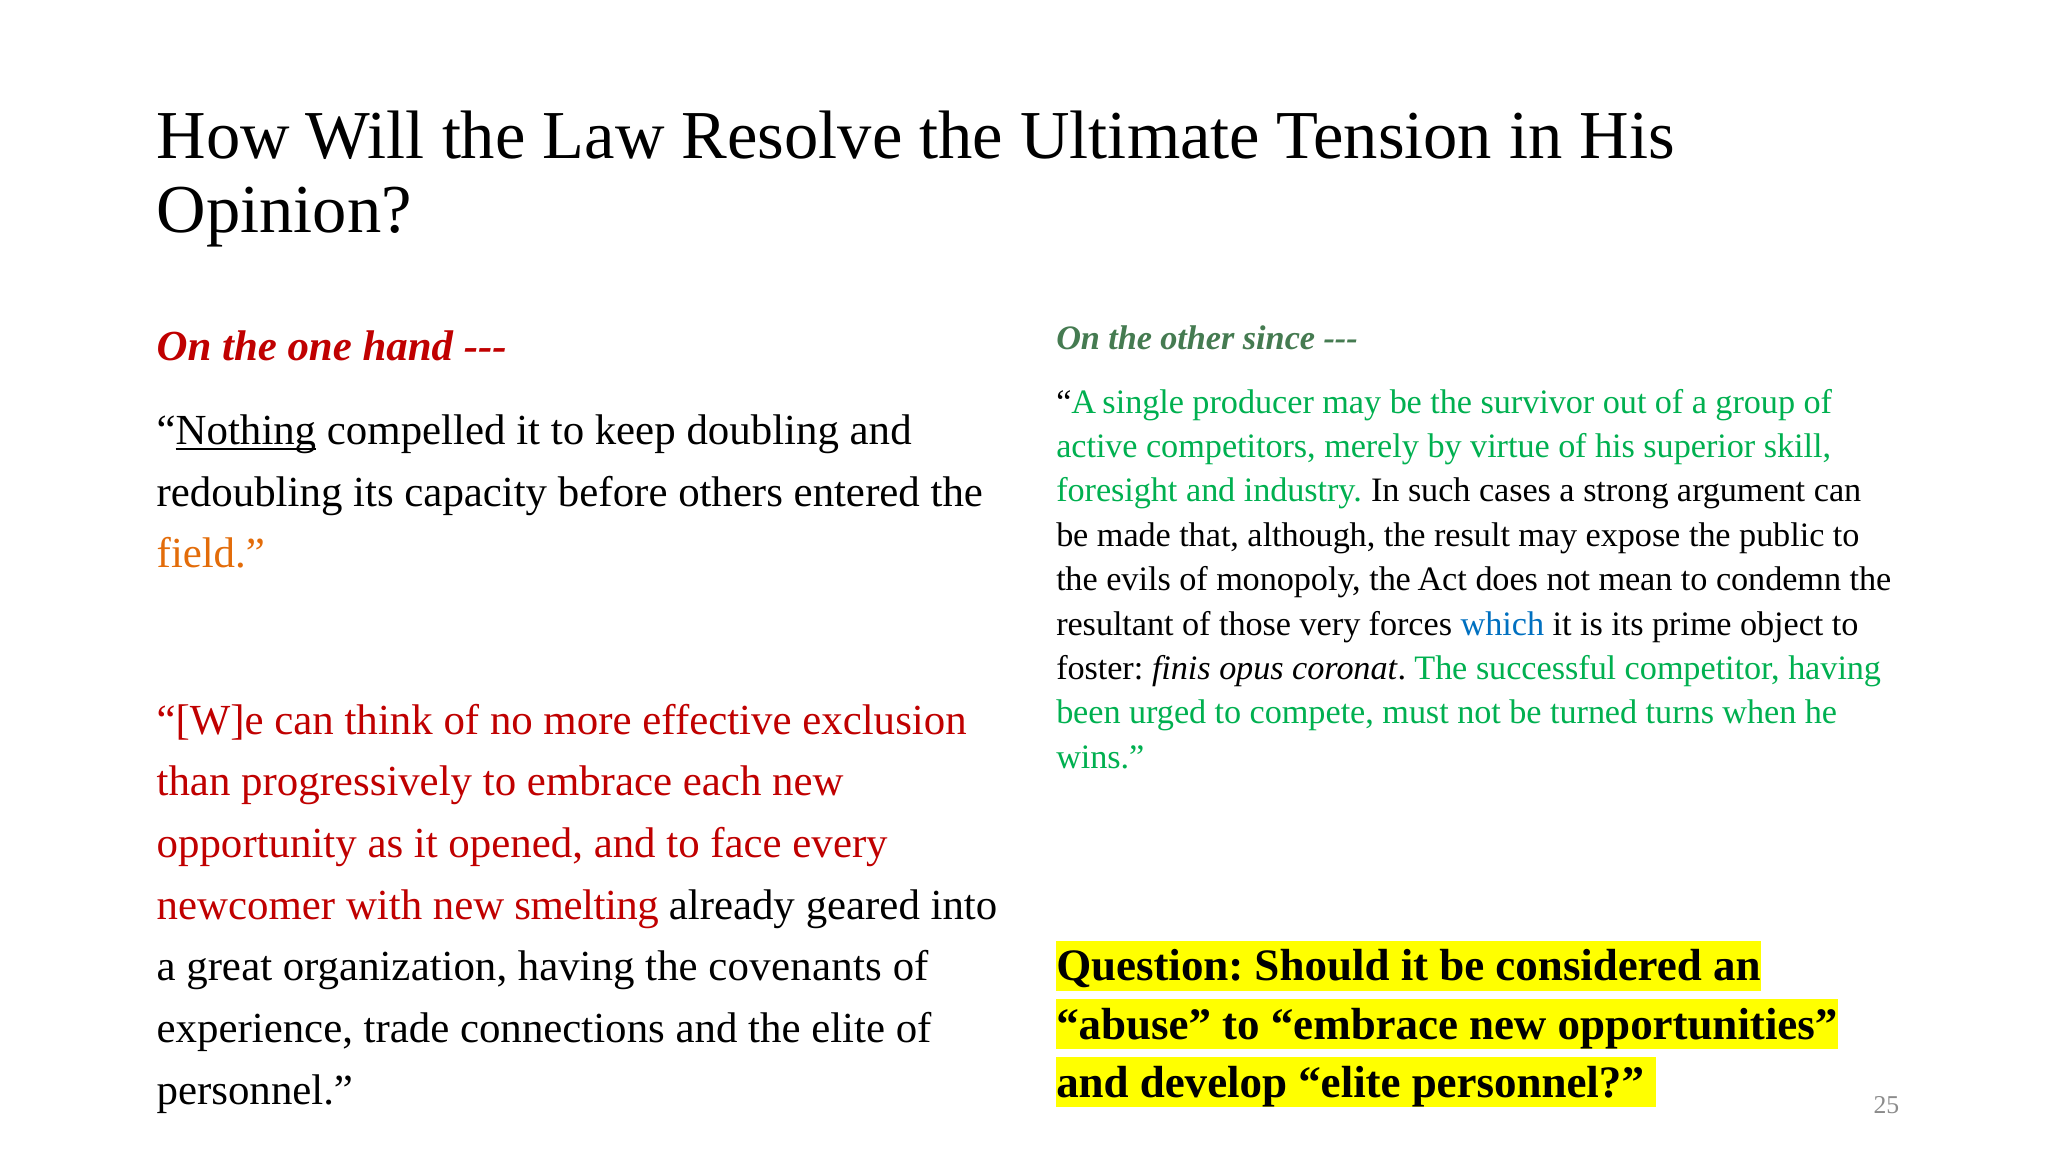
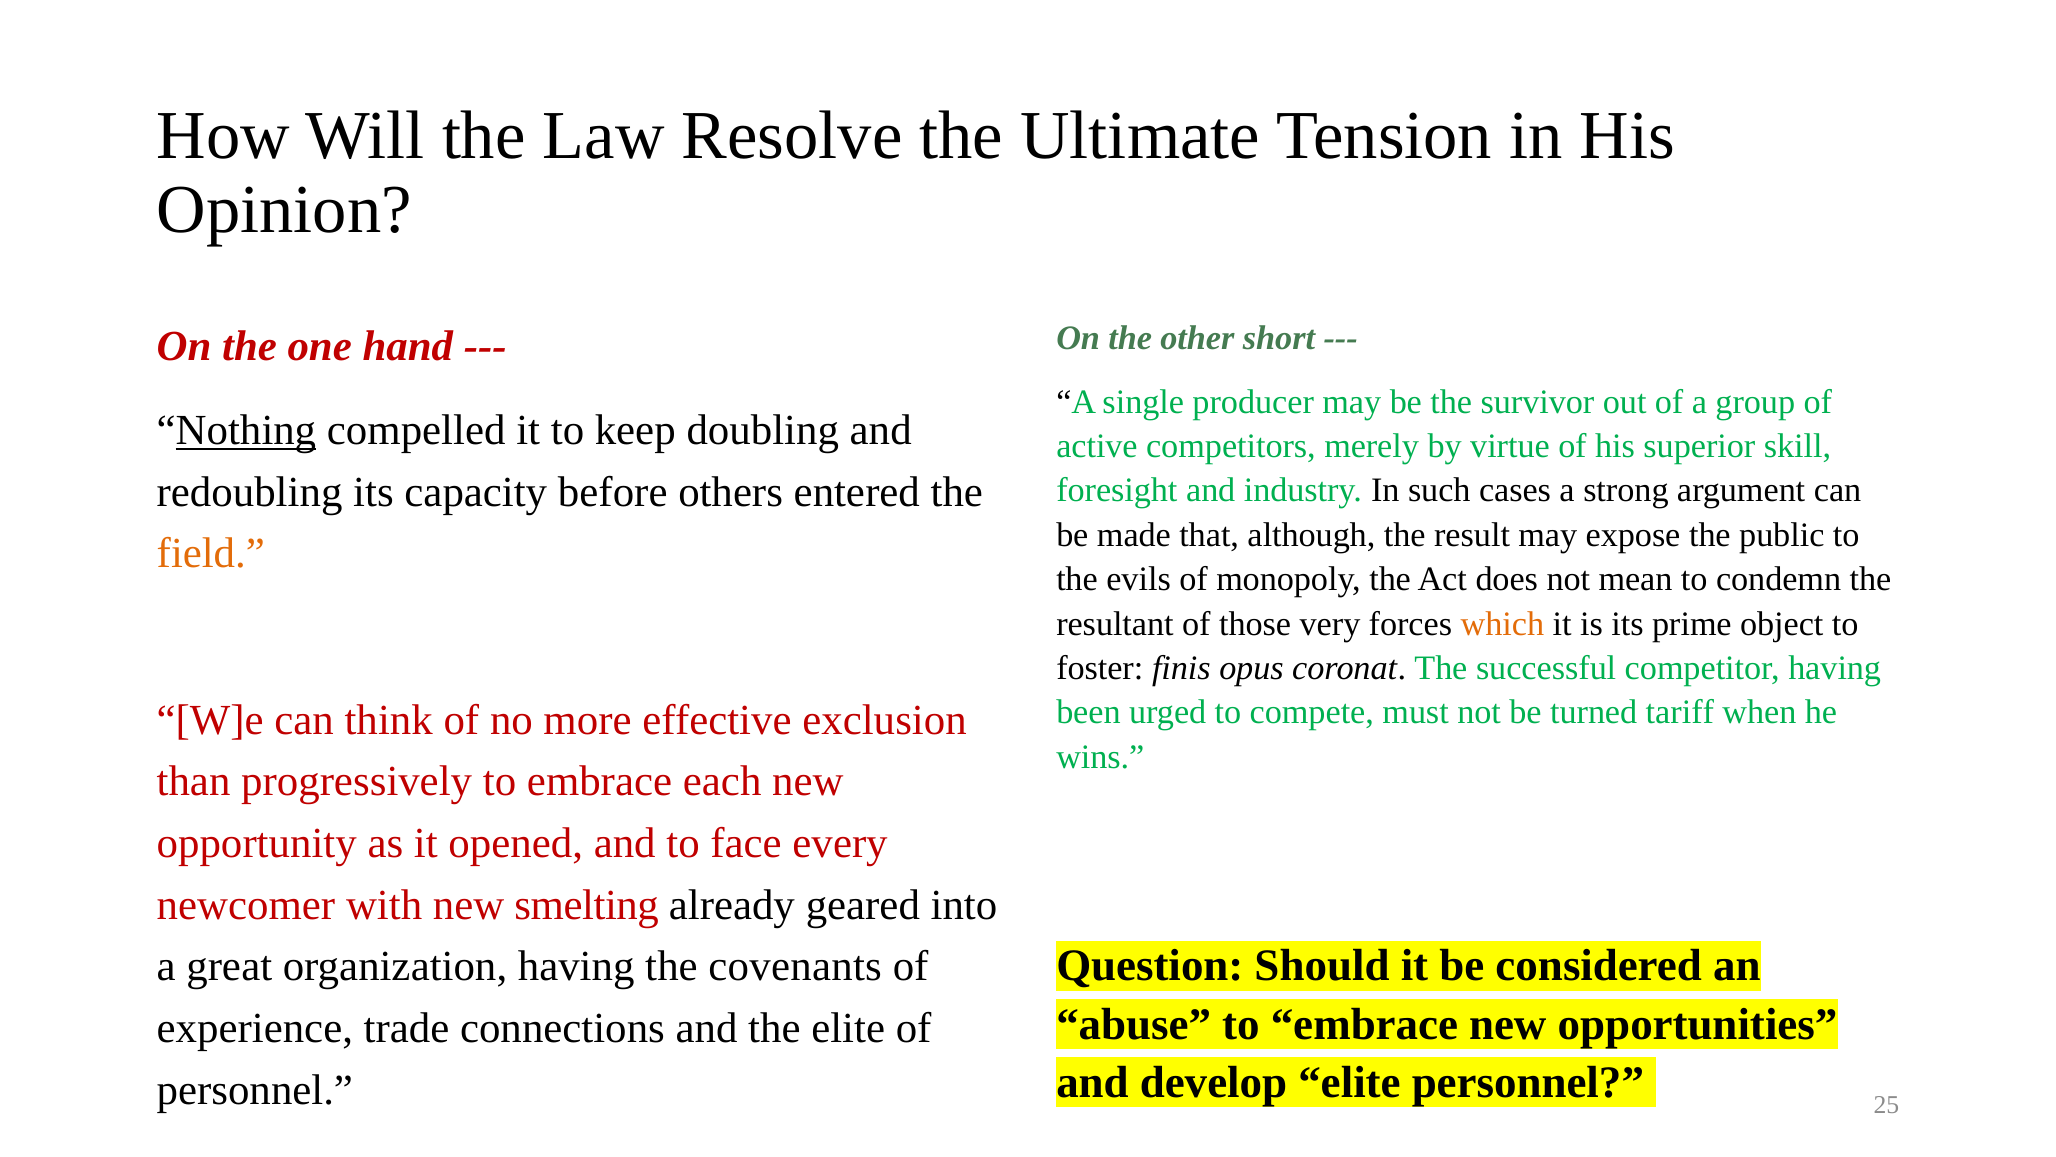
since: since -> short (1279, 338)
which colour: blue -> orange (1502, 624)
turns: turns -> tariff (1680, 712)
